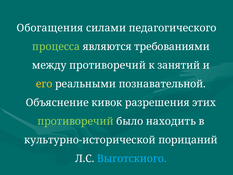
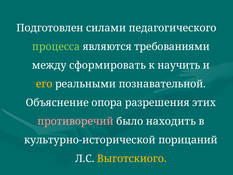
Обогащения: Обогащения -> Подготовлен (50, 28)
между противоречий: противоречий -> сформировать (108, 65)
занятий: занятий -> научить (179, 65)
кивок: кивок -> опора (107, 102)
противоречий colour: light green -> pink (75, 121)
Выготскиого colour: light blue -> yellow (132, 158)
